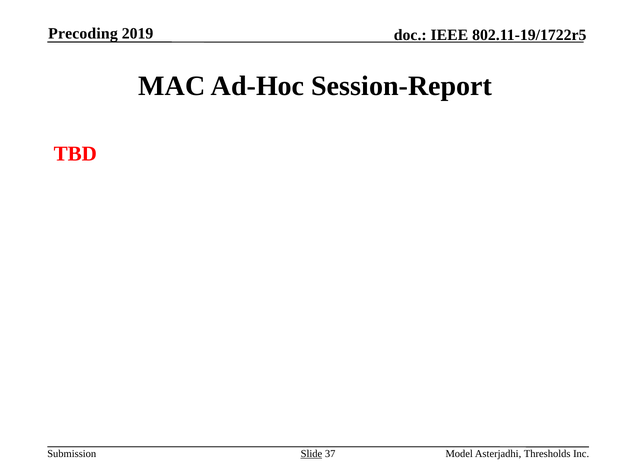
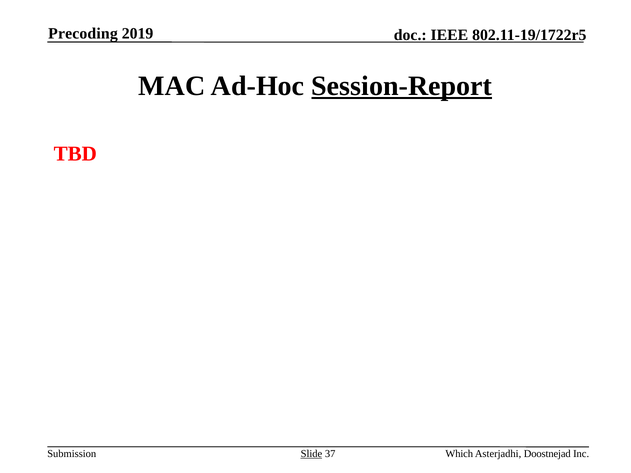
Session-Report underline: none -> present (402, 86)
Model: Model -> Which (459, 454)
Thresholds: Thresholds -> Doostnejad (547, 454)
